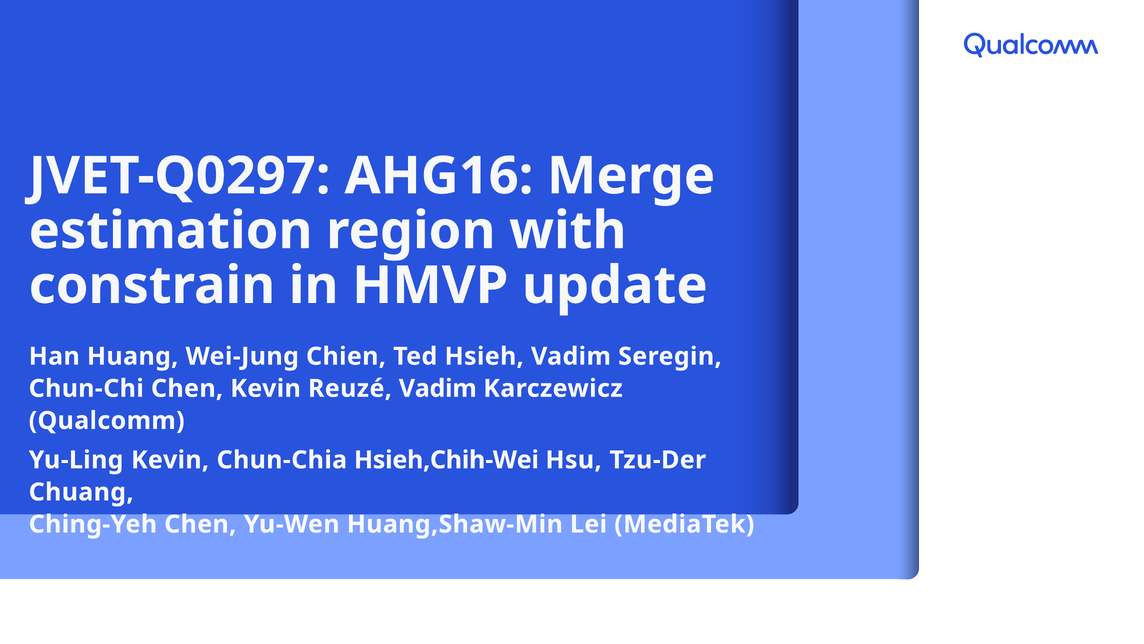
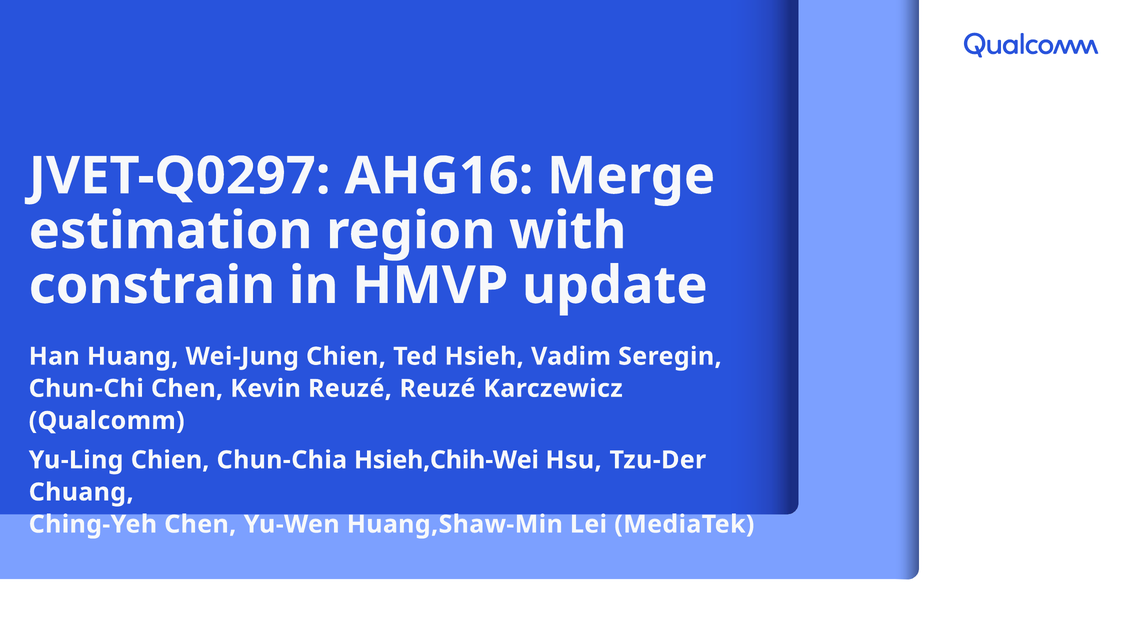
Reuzé Vadim: Vadim -> Reuzé (438, 388)
Kevin: Kevin -> Chien (170, 460)
